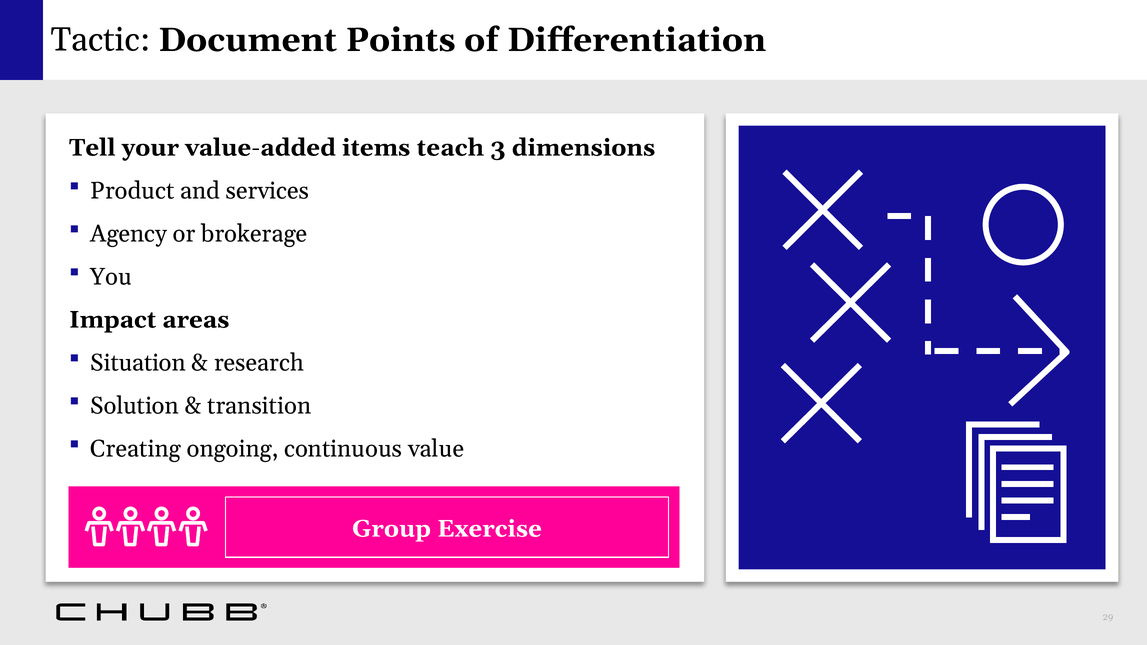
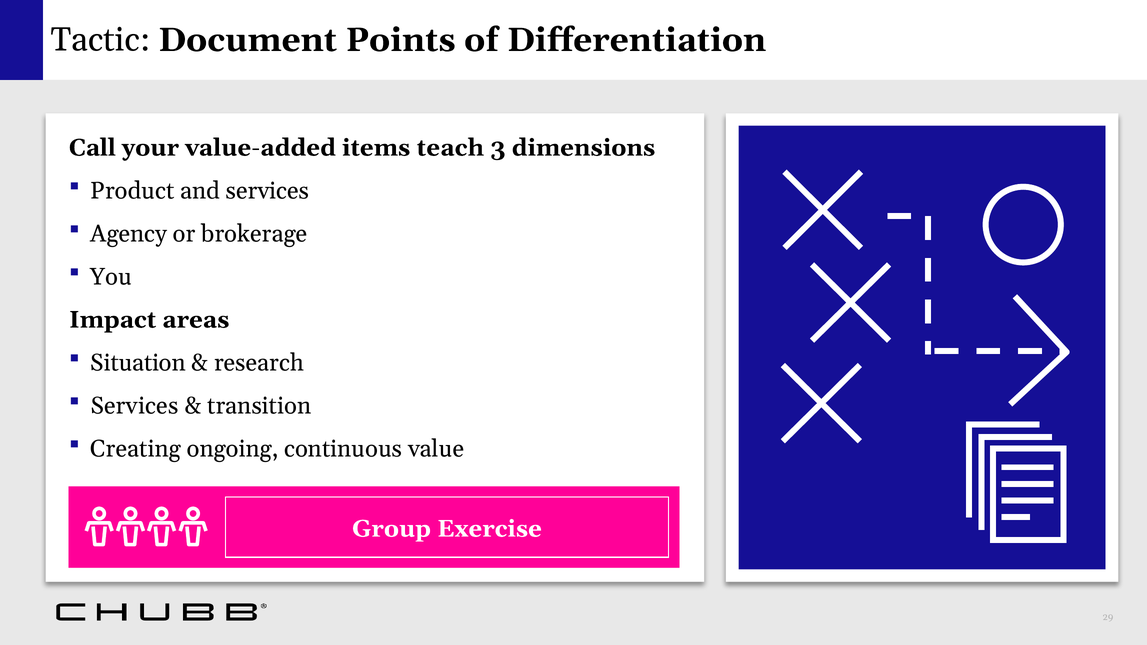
Tell: Tell -> Call (92, 148)
Solution: Solution -> Services (135, 406)
